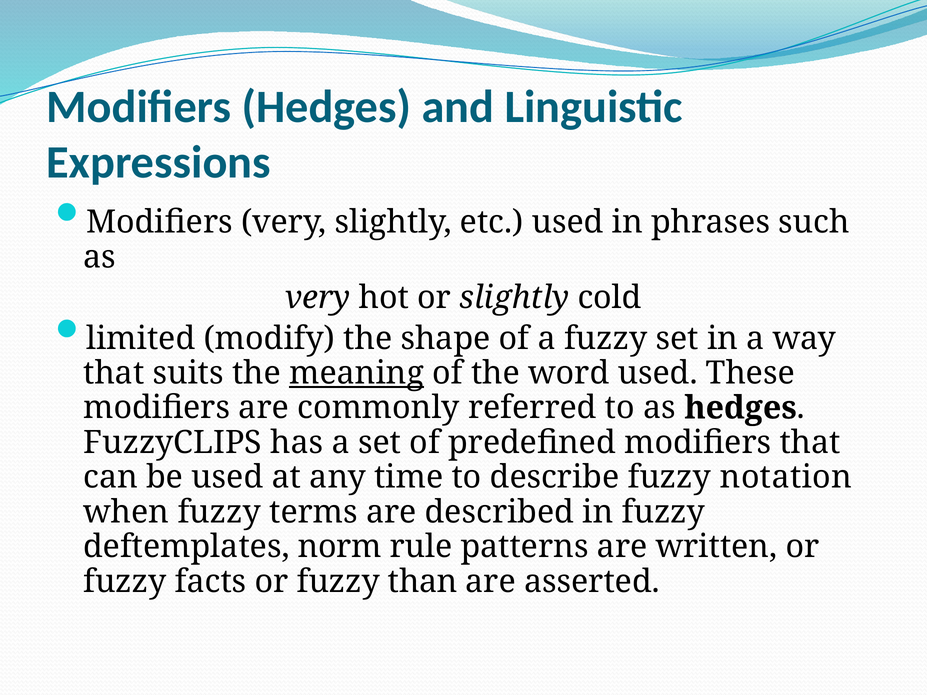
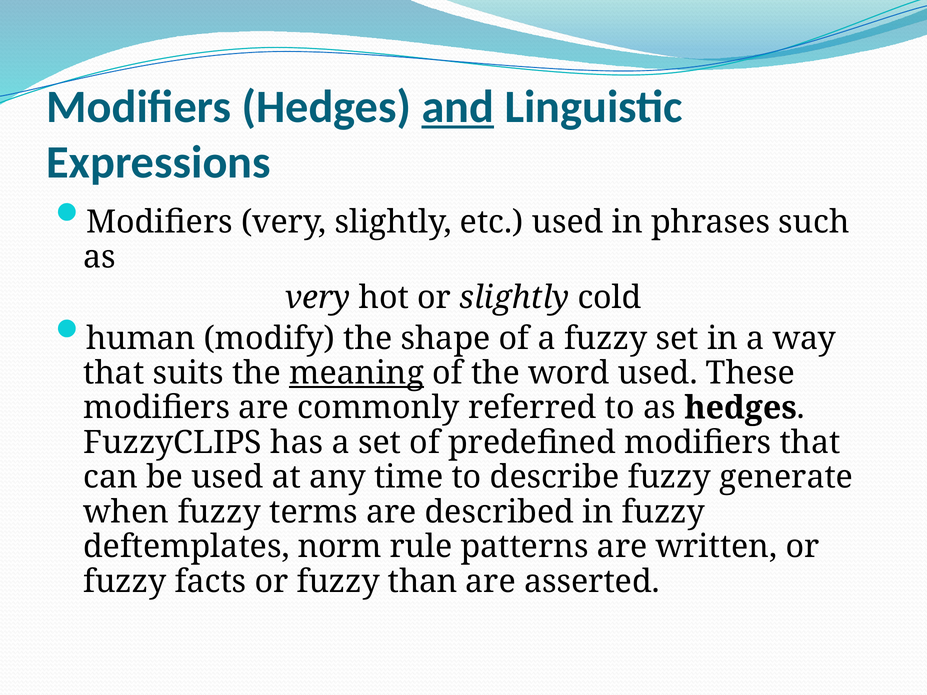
and underline: none -> present (458, 107)
limited: limited -> human (141, 339)
notation: notation -> generate (786, 478)
